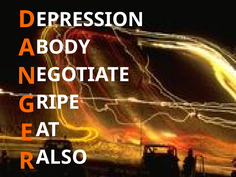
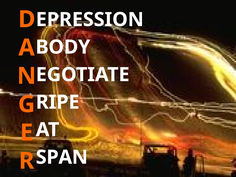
ALSO: ALSO -> SPAN (62, 157)
